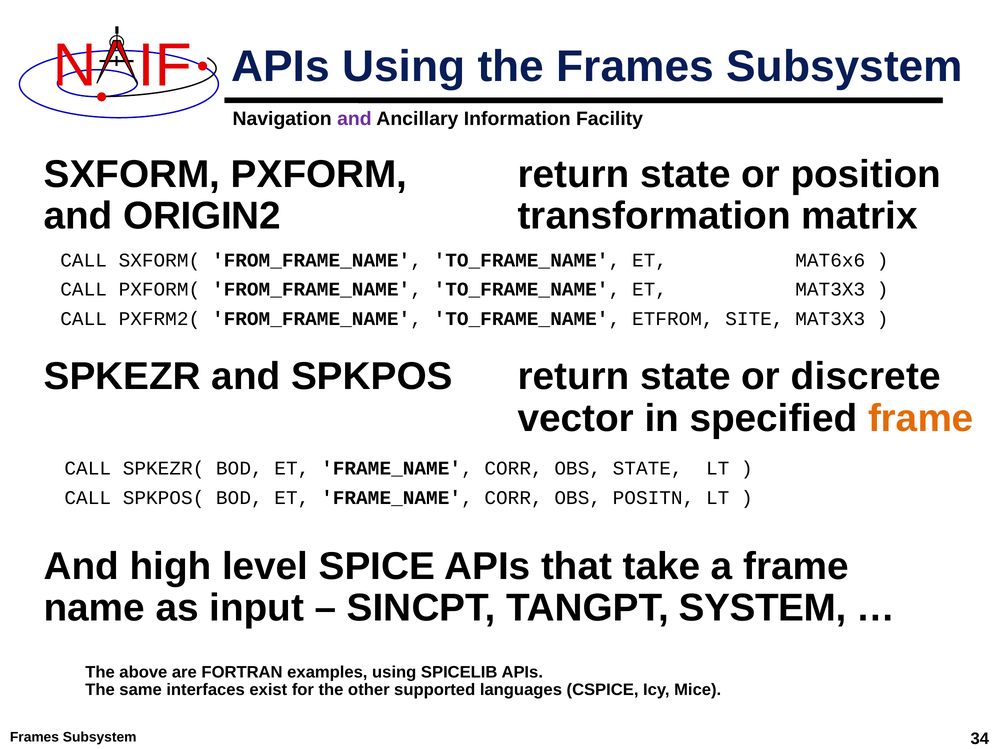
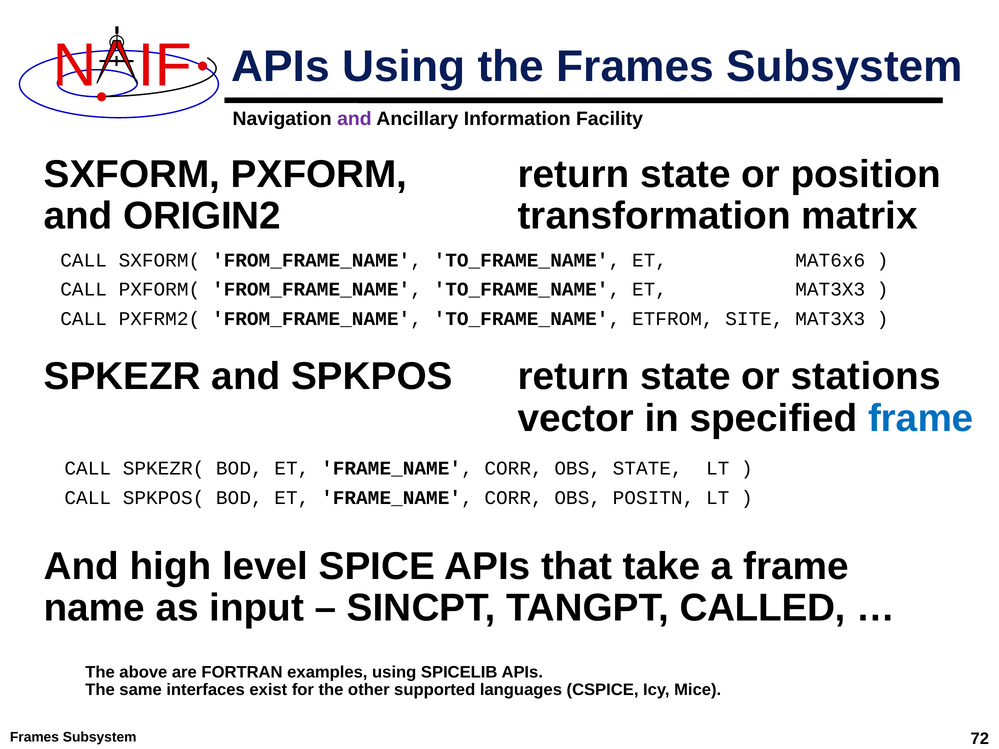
discrete: discrete -> stations (866, 377)
frame colour: orange -> blue (921, 419)
SYSTEM: SYSTEM -> CALLED (763, 609)
34: 34 -> 72 (980, 739)
